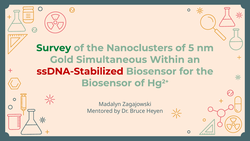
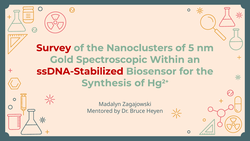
Survey colour: green -> red (54, 48)
Simultaneous: Simultaneous -> Spectroscopic (112, 60)
Biosensor: Biosensor -> Synthesis (107, 83)
